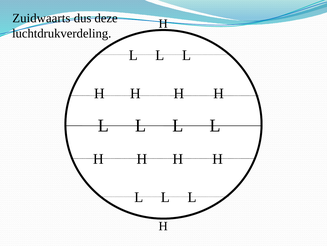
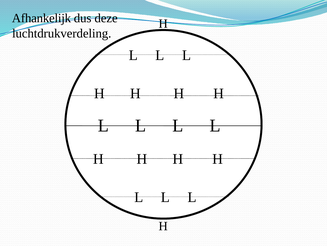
Zuidwaarts: Zuidwaarts -> Afhankelijk (41, 18)
